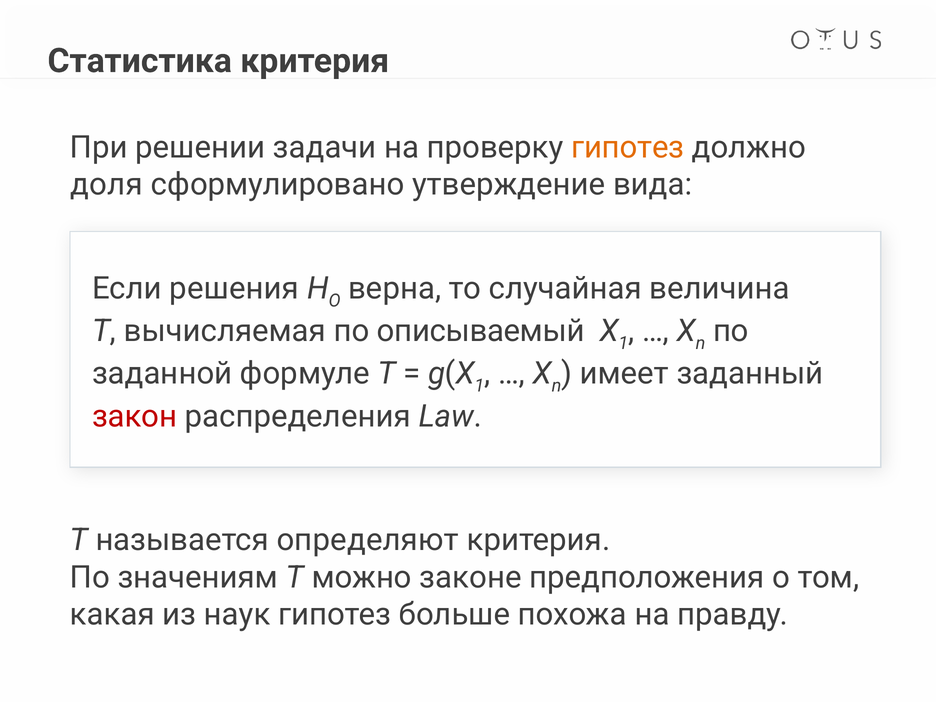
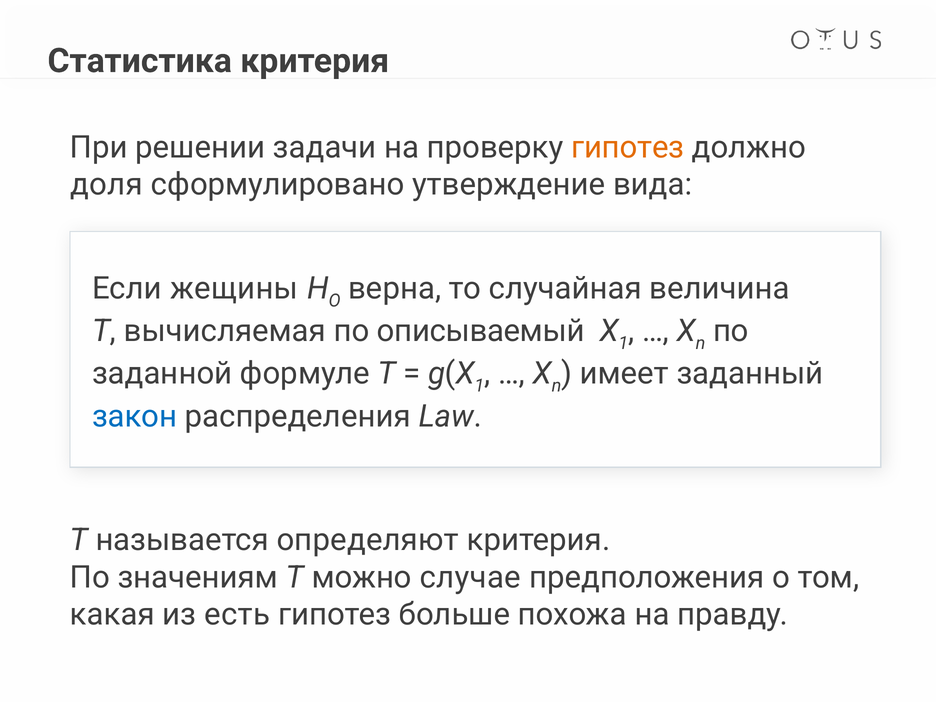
решения: решения -> жещины (234, 288)
закон colour: red -> blue (135, 416)
законе: законе -> случае (470, 577)
наук: наук -> есть (237, 615)
